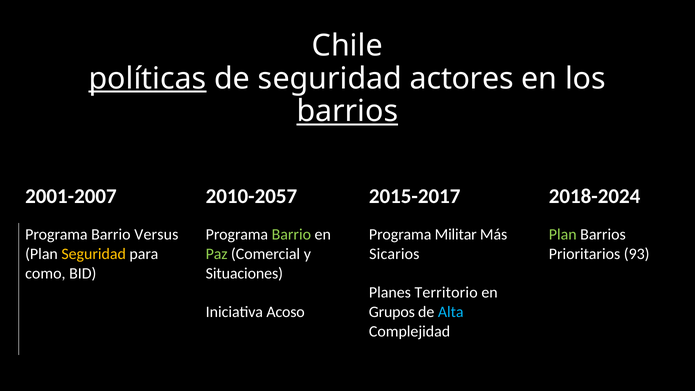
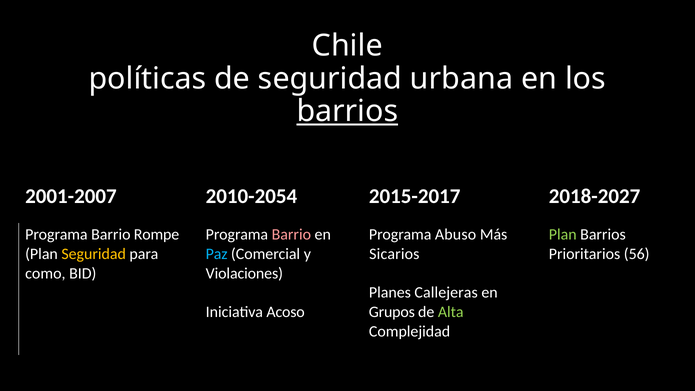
políticas underline: present -> none (147, 78)
actores: actores -> urbana (462, 78)
2010-2057: 2010-2057 -> 2010-2054 (251, 196)
2018-2024: 2018-2024 -> 2018-2027 (595, 196)
Versus: Versus -> Rompe (157, 234)
Barrio colour: light green -> pink (291, 234)
Militar: Militar -> Abuso (456, 234)
Paz colour: light green -> light blue (217, 254)
93: 93 -> 56 (637, 254)
Situaciones: Situaciones -> Violaciones (244, 273)
Territorio: Territorio -> Callejeras (446, 293)
Alta colour: light blue -> light green (451, 312)
